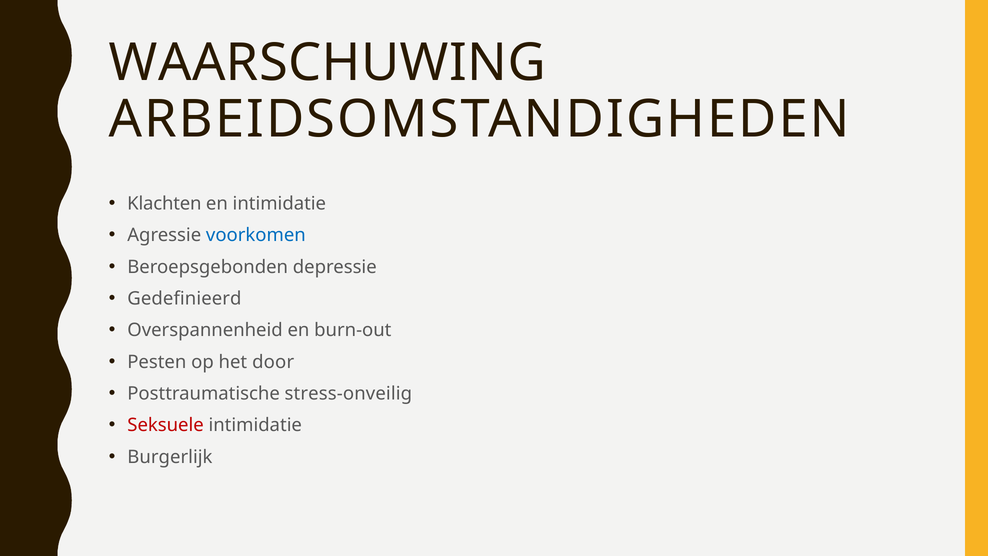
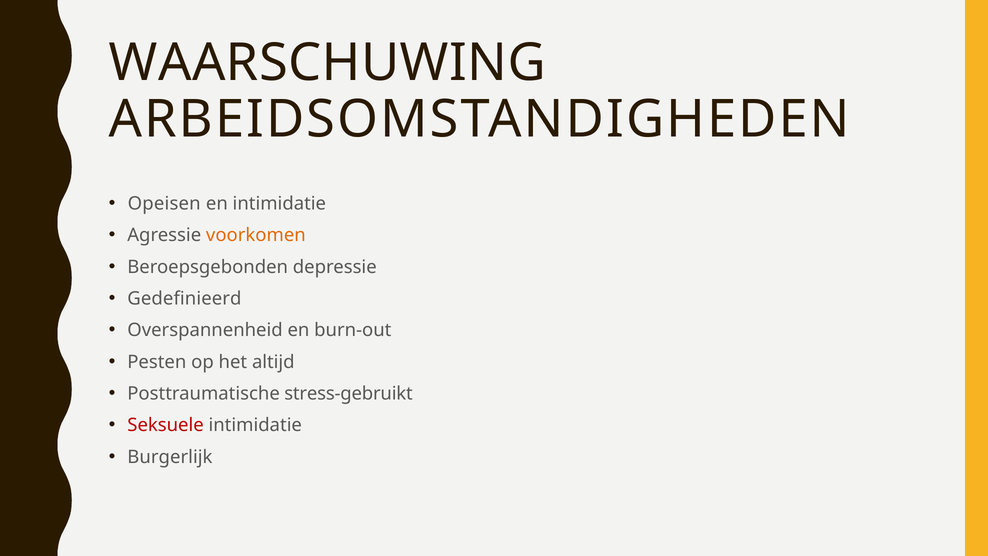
Klachten: Klachten -> Opeisen (164, 204)
voorkomen colour: blue -> orange (256, 235)
door: door -> altijd (273, 362)
stress-onveilig: stress-onveilig -> stress-gebruikt (349, 393)
